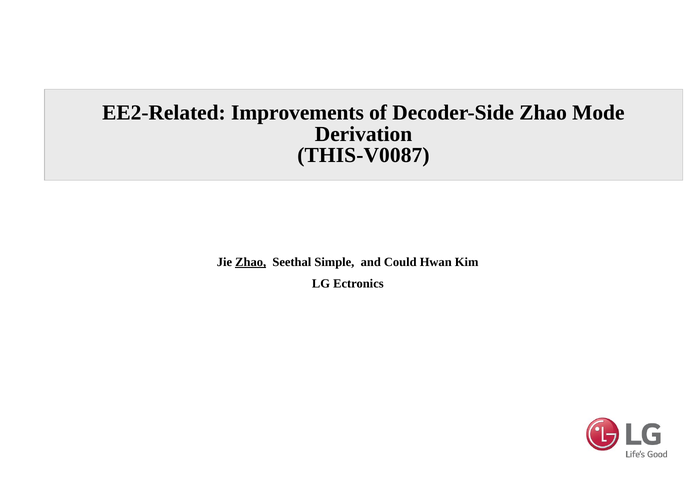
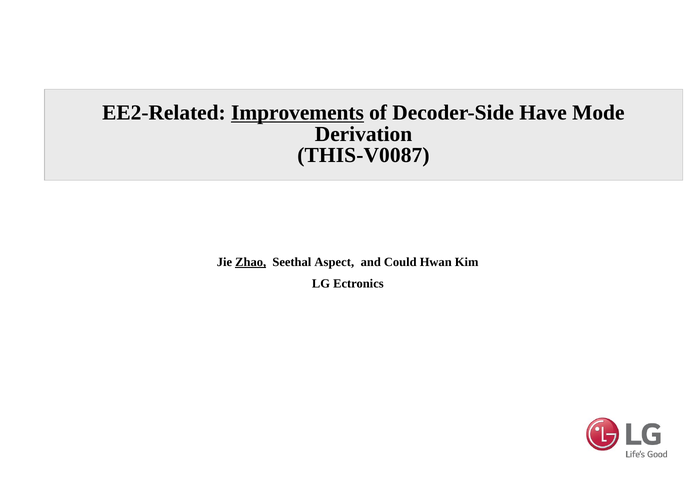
Improvements underline: none -> present (298, 113)
Decoder-Side Zhao: Zhao -> Have (543, 113)
Simple: Simple -> Aspect (334, 262)
